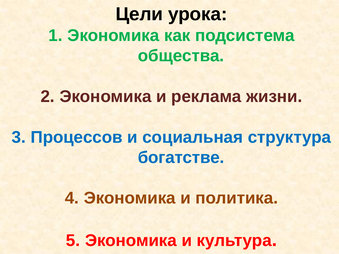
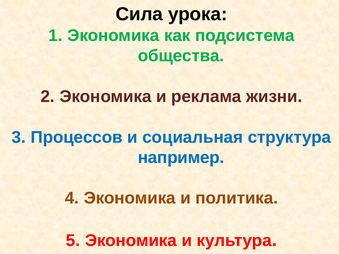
Цели: Цели -> Сила (139, 14)
богатстве: богатстве -> например (181, 158)
